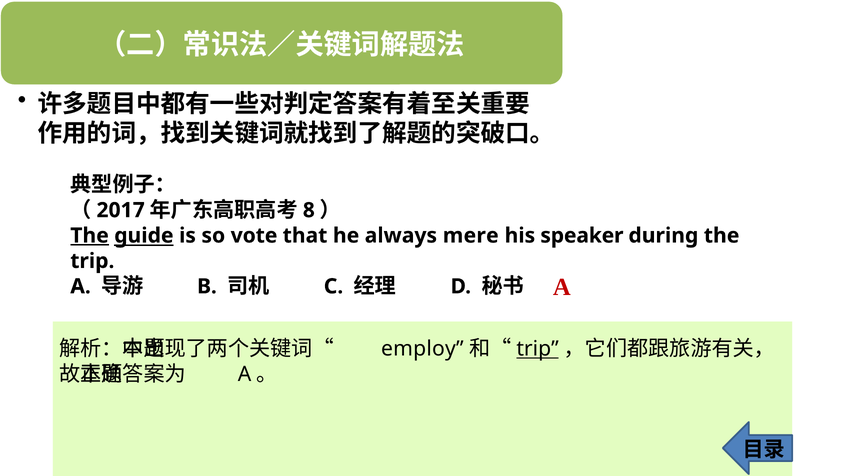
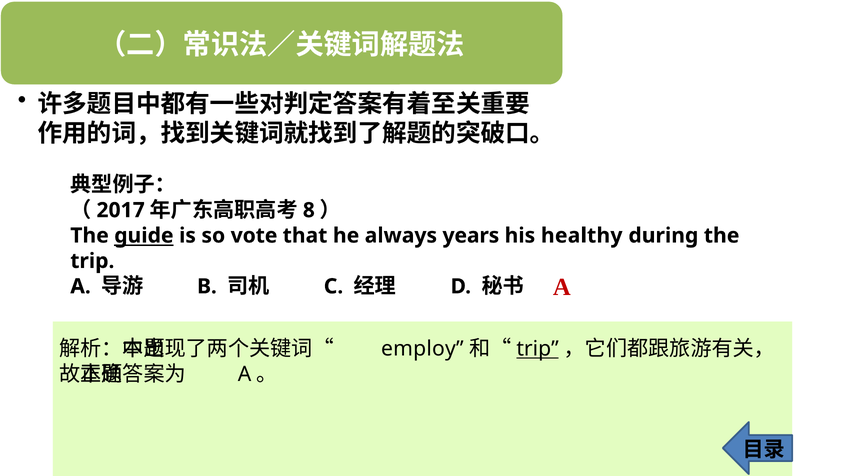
The underline: present -> none (90, 235)
mere: mere -> years (471, 235)
speaker: speaker -> healthy (582, 235)
